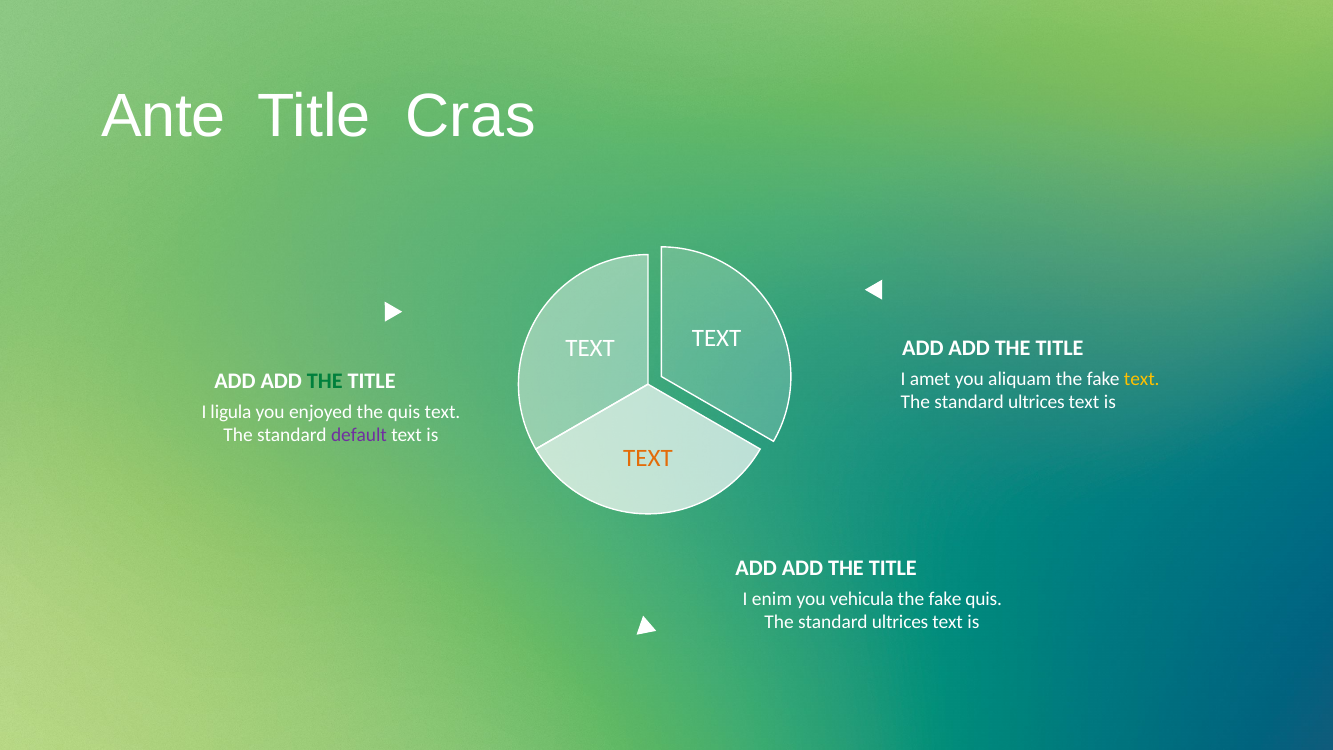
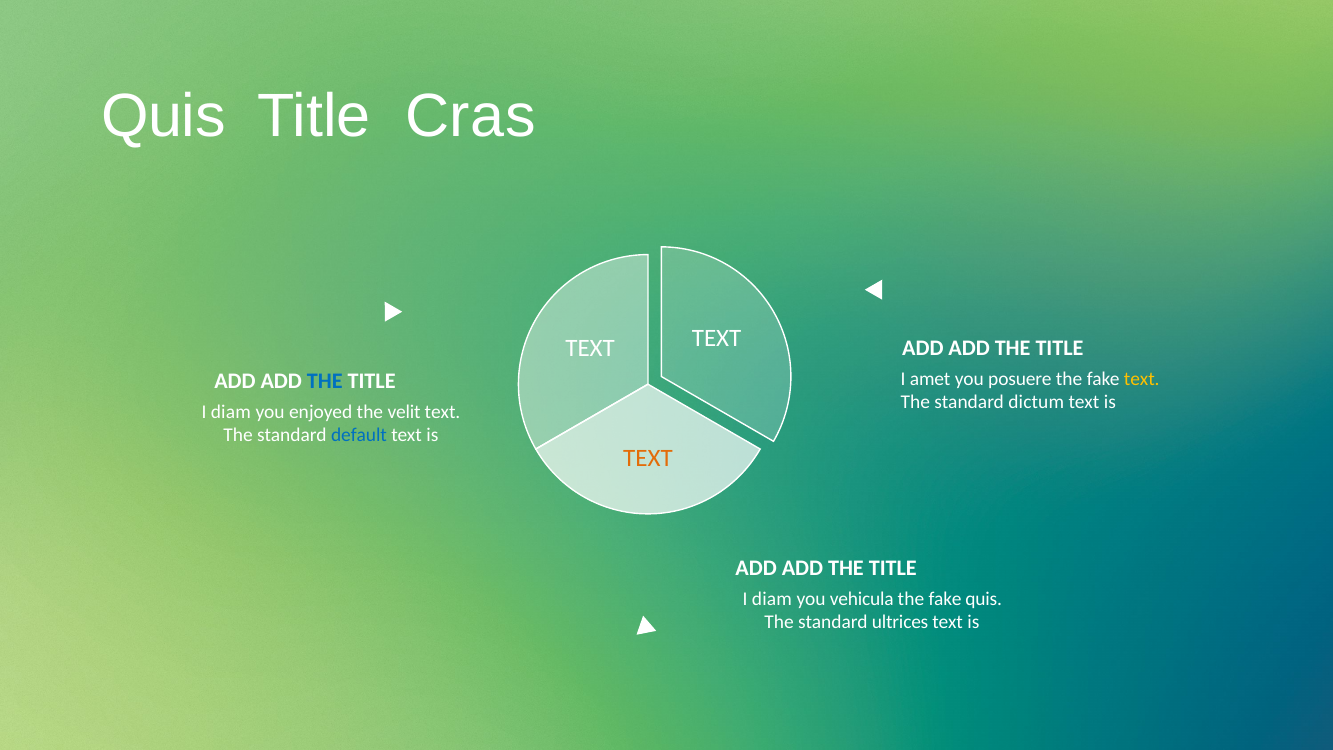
Ante: Ante -> Quis (164, 117)
aliquam: aliquam -> posuere (1020, 379)
THE colour: green -> blue (325, 381)
ultrices: ultrices -> dictum (1036, 402)
ligula: ligula -> diam (231, 412)
the quis: quis -> velit (404, 412)
default colour: purple -> blue (359, 435)
enim: enim -> diam (772, 599)
